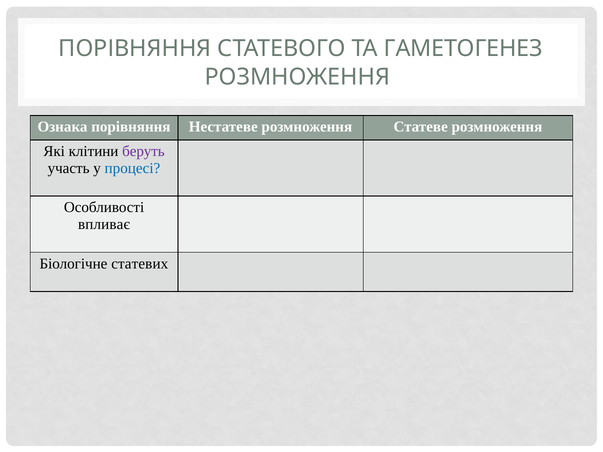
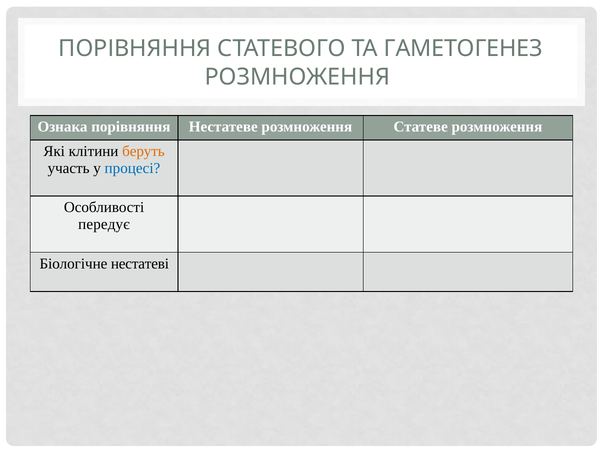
беруть colour: purple -> orange (143, 152)
впливає: впливає -> передує (104, 224)
статевих: статевих -> нестатеві (140, 264)
